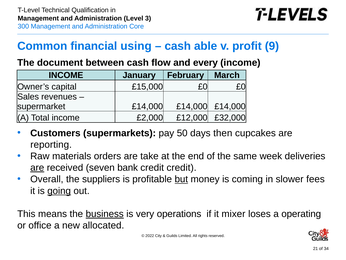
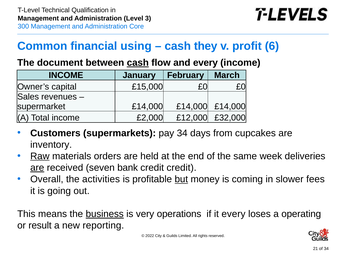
able: able -> they (206, 46)
9: 9 -> 6 (272, 46)
cash underline: none -> present (138, 63)
pay 50: 50 -> 34 (182, 133)
then: then -> from (223, 133)
reporting: reporting -> inventory (51, 144)
Raw underline: none -> present (40, 156)
take: take -> held (149, 156)
suppliers: suppliers -> activities (101, 179)
going underline: present -> none (59, 191)
it mixer: mixer -> every (233, 214)
office: office -> result (40, 225)
allocated: allocated -> reporting (103, 225)
